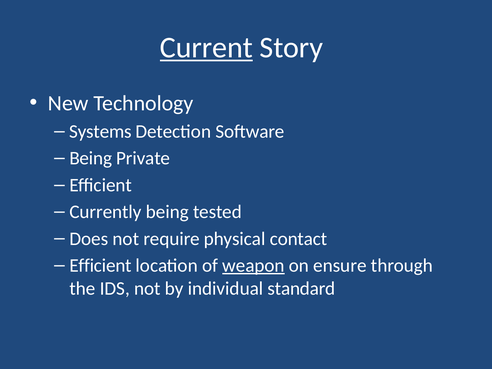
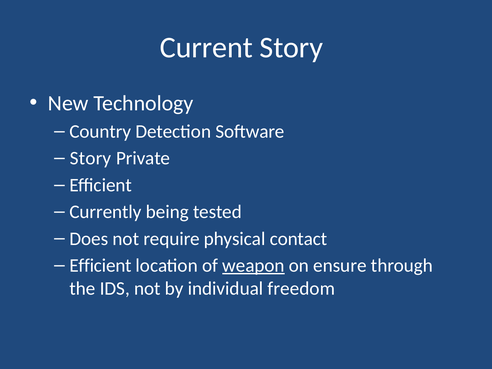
Current underline: present -> none (206, 48)
Systems: Systems -> Country (100, 131)
Being: Being -> Story (91, 158)
standard: standard -> freedom (301, 288)
